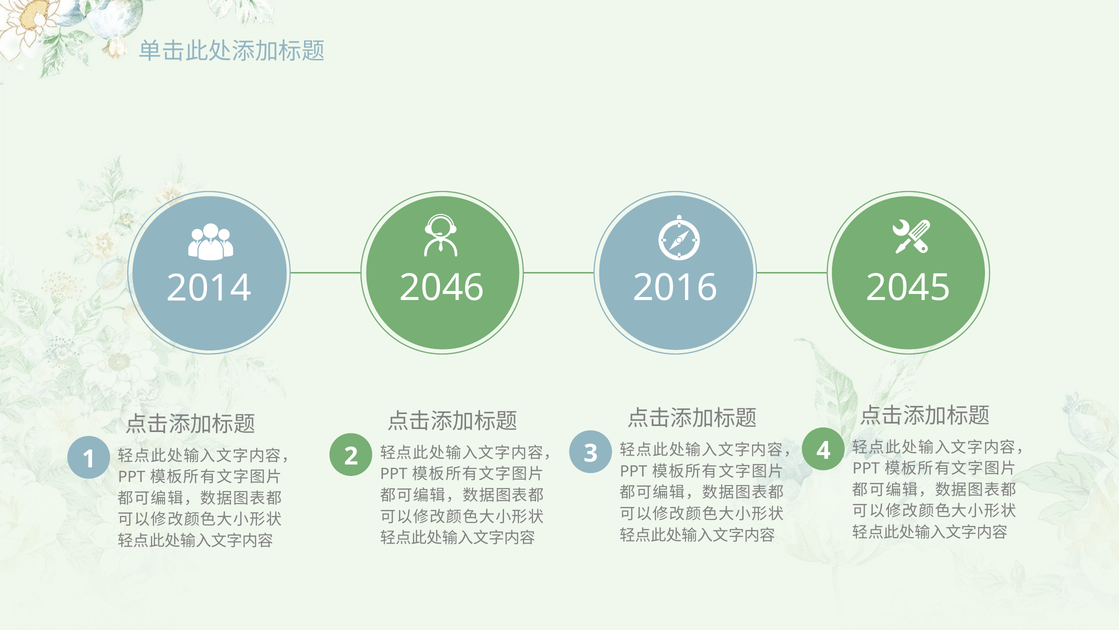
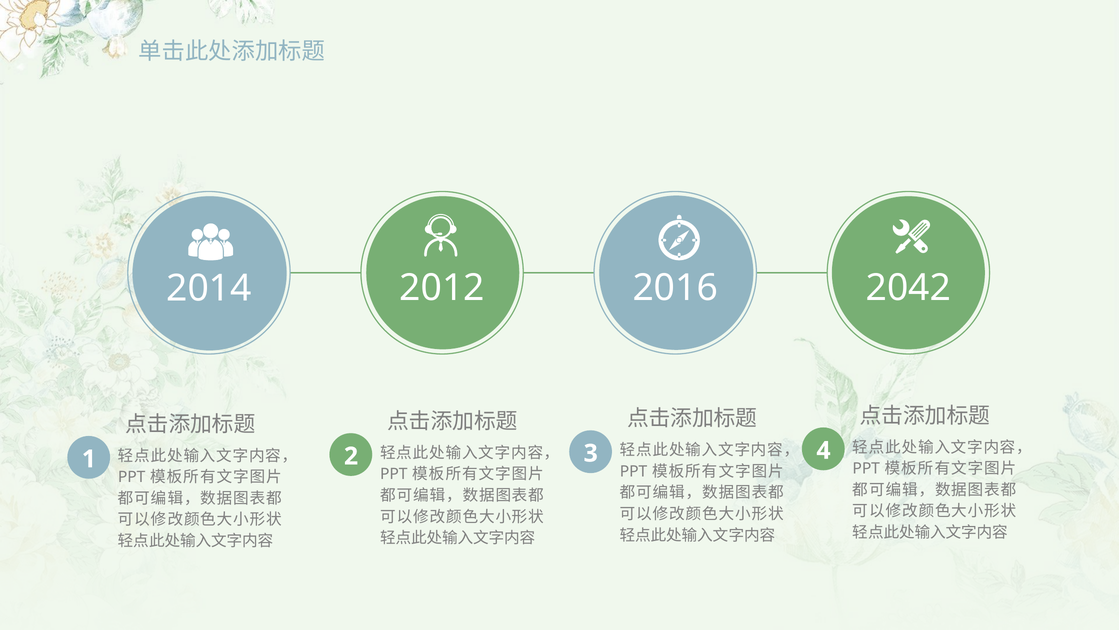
2046: 2046 -> 2012 (442, 288)
2045: 2045 -> 2042 (908, 288)
